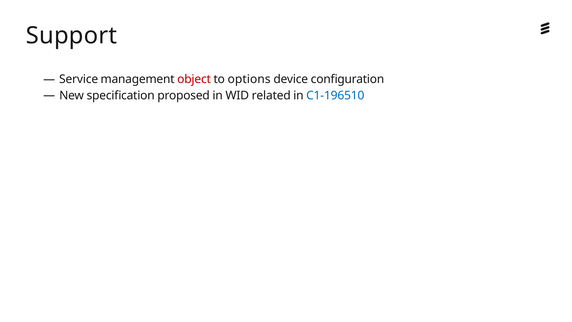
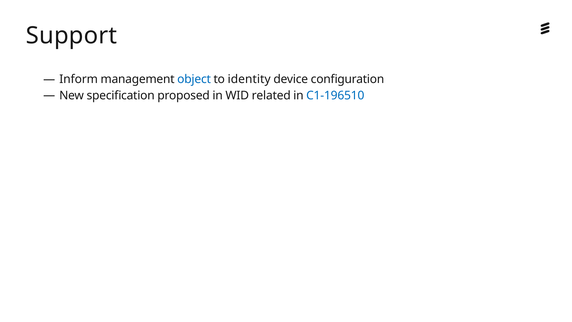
Service: Service -> Inform (79, 79)
object colour: red -> blue (194, 79)
options: options -> identity (249, 79)
